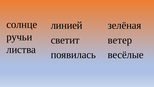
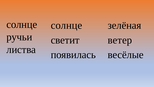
линией: линией -> солнце (66, 25)
